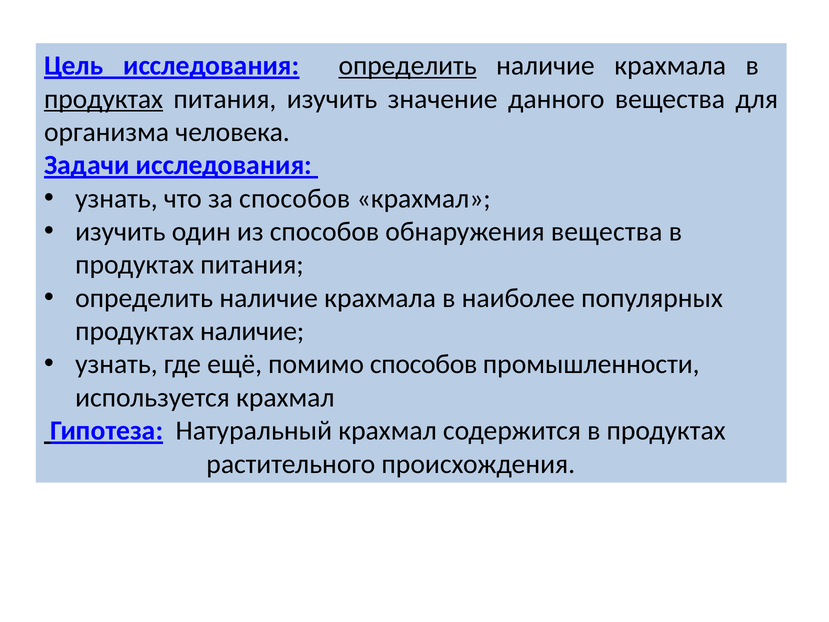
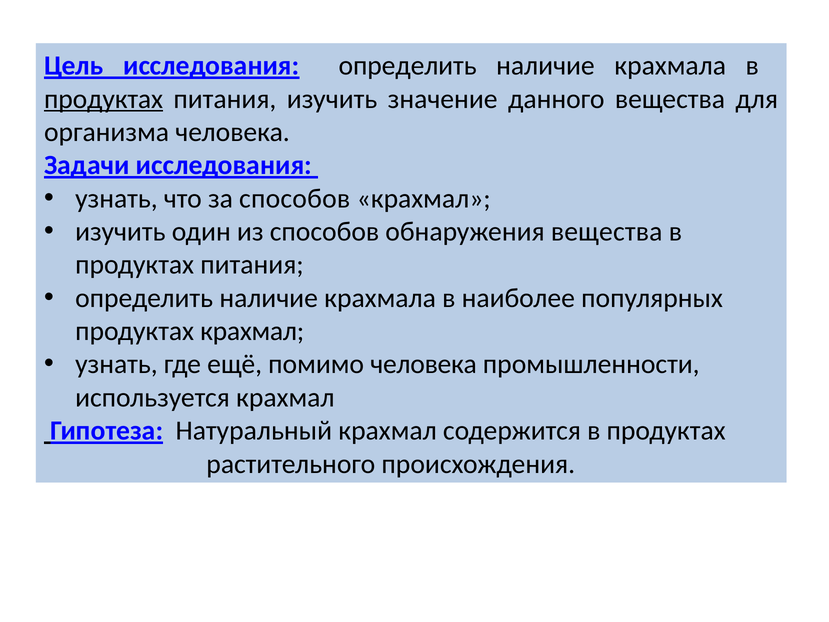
определить underline: present -> none (408, 66)
продуктах наличие: наличие -> крахмал (252, 331)
помимо способов: способов -> человека (424, 364)
